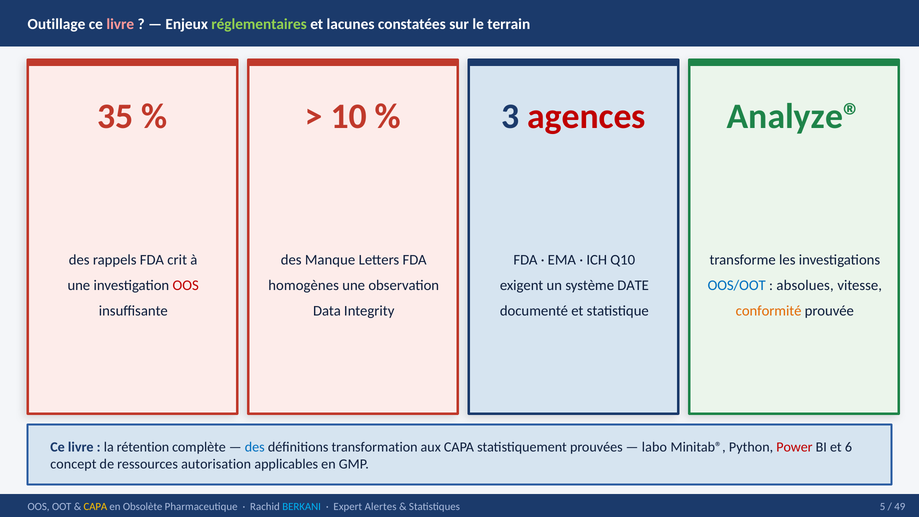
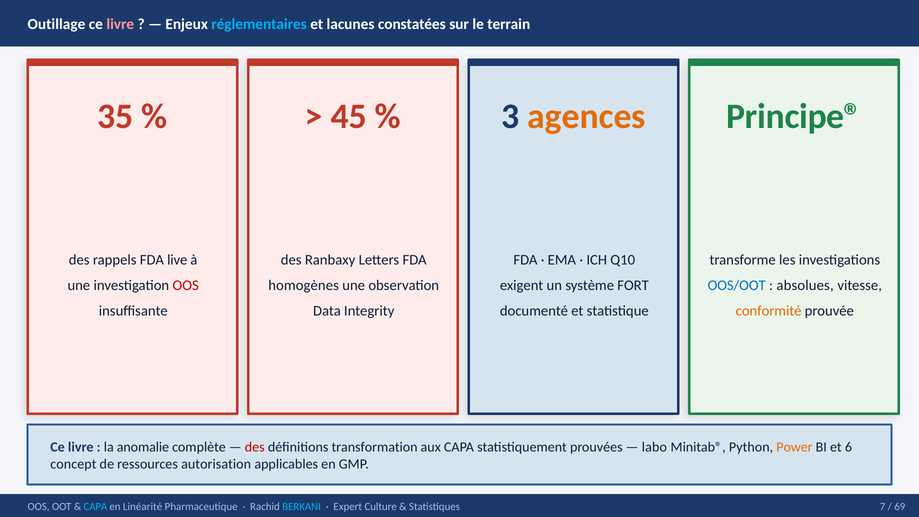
réglementaires colour: light green -> light blue (259, 24)
10: 10 -> 45 (349, 116)
agences colour: red -> orange (586, 116)
Analyze®: Analyze® -> Principe® (794, 116)
crit: crit -> live (177, 260)
Manque: Manque -> Ranbaxy (330, 260)
DATE: DATE -> FORT (633, 285)
rétention: rétention -> anomalie (143, 447)
des colour: blue -> red (255, 447)
Power colour: red -> orange (794, 447)
CAPA colour: yellow -> light blue (95, 506)
Obsolète: Obsolète -> Linéarité (143, 506)
Alertes: Alertes -> Culture (381, 506)
5: 5 -> 7 (883, 506)
49: 49 -> 69 (900, 506)
